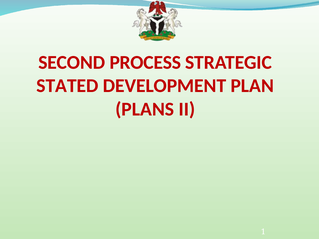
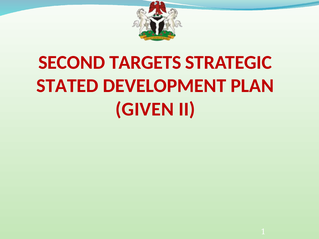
PROCESS: PROCESS -> TARGETS (145, 63)
PLANS: PLANS -> GIVEN (145, 109)
